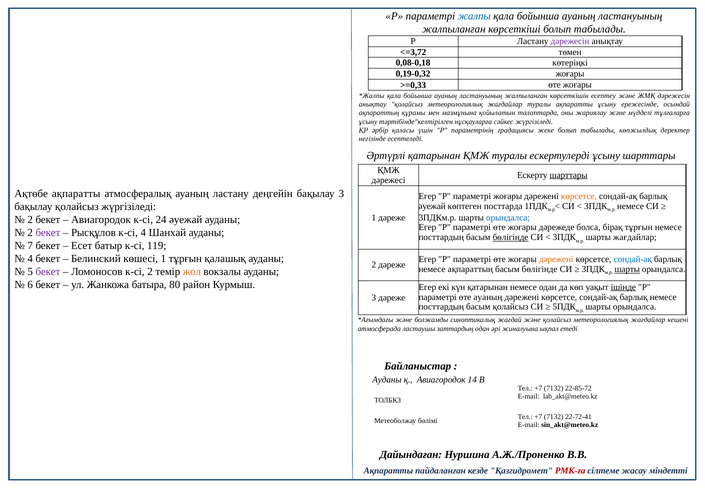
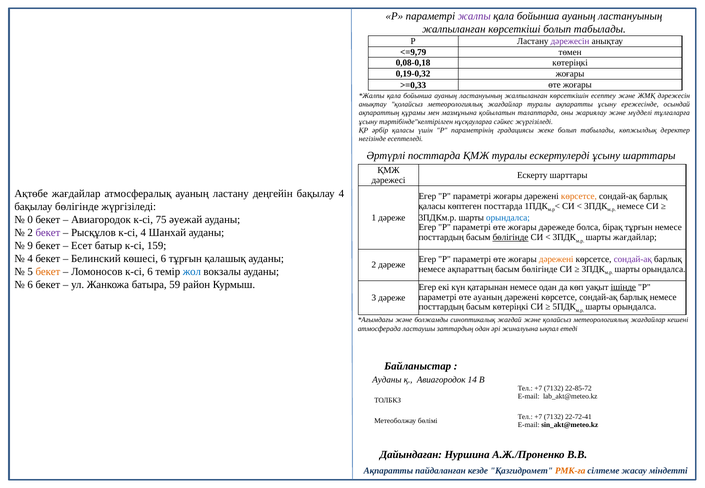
жалпы colour: blue -> purple (474, 16)
<=3,72: <=3,72 -> <=9,79 (413, 52)
Әртүрлі қатарынан: қатарынан -> посттарда (434, 156)
шарттары underline: present -> none (569, 175)
Ақтөбе ақпаратты: ақпаратты -> жағдайлар (76, 194)
бақылау 3: 3 -> 4 (341, 194)
бақылау қолайсыз: қолайсыз -> бөлігінде (77, 207)
әуежай: әуежай -> қаласы (432, 206)
2: 2 -> 0 (30, 220)
24: 24 -> 75 (161, 220)
7: 7 -> 9 (30, 246)
119: 119 -> 159 (157, 246)
көшесі 1: 1 -> 6 (163, 259)
сондай-ақ colour: blue -> purple (633, 259)
шарты underline: present -> none (627, 269)
бекет colour: purple -> orange (48, 272)
к-сі 2: 2 -> 6 (150, 272)
жол colour: orange -> blue (192, 272)
80: 80 -> 59 (175, 285)
басым қолайсыз: қолайсыз -> көтеріңкі (511, 307)
РМК-ға colour: red -> orange (570, 471)
